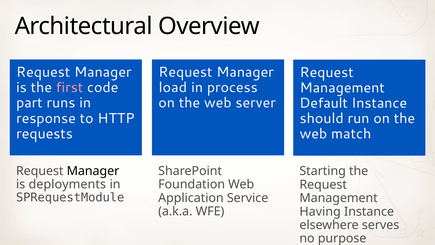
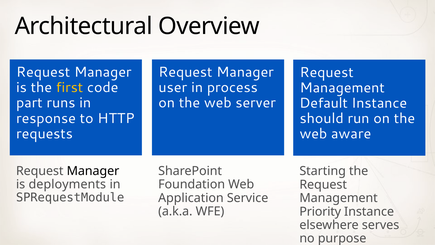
first colour: pink -> yellow (70, 87)
load: load -> user (173, 87)
match: match -> aware (351, 134)
Having: Having -> Priority (320, 211)
